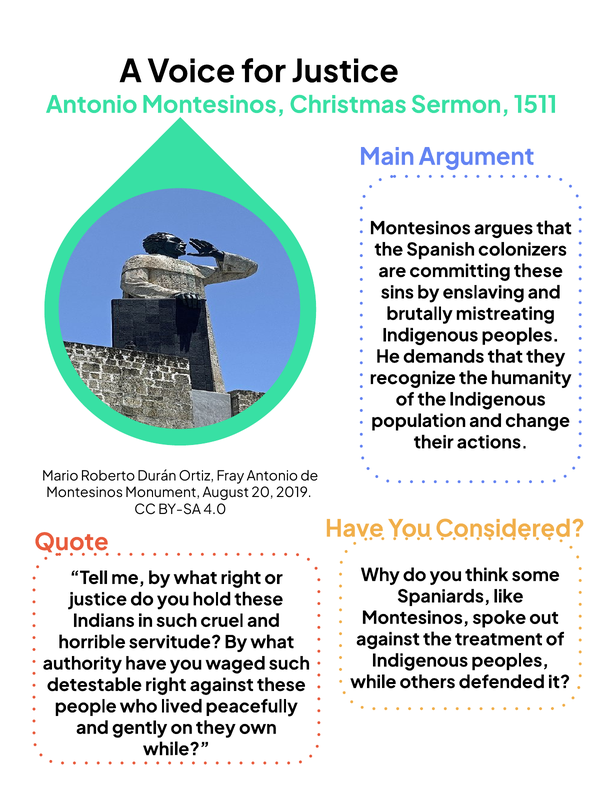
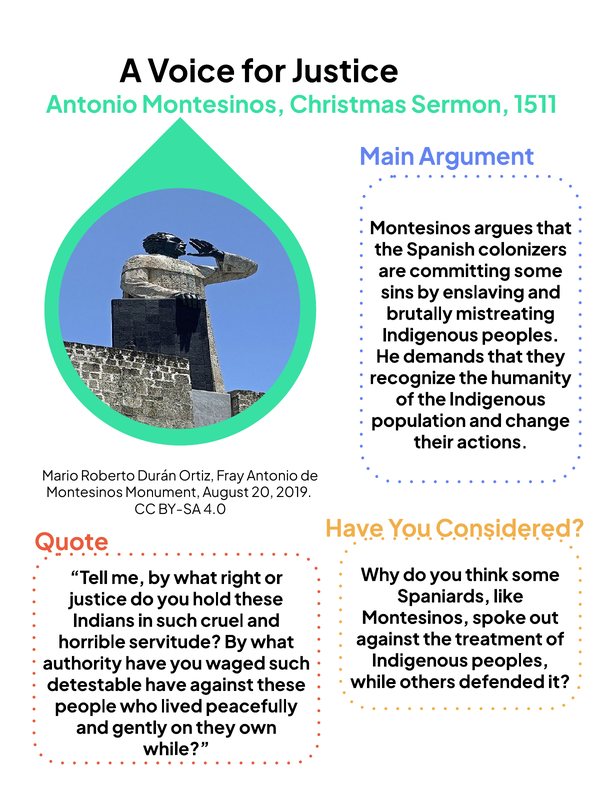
committing these: these -> some (538, 271)
detestable right: right -> have (166, 684)
